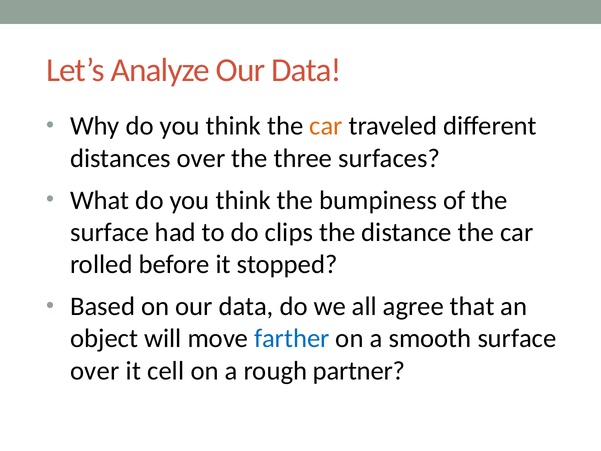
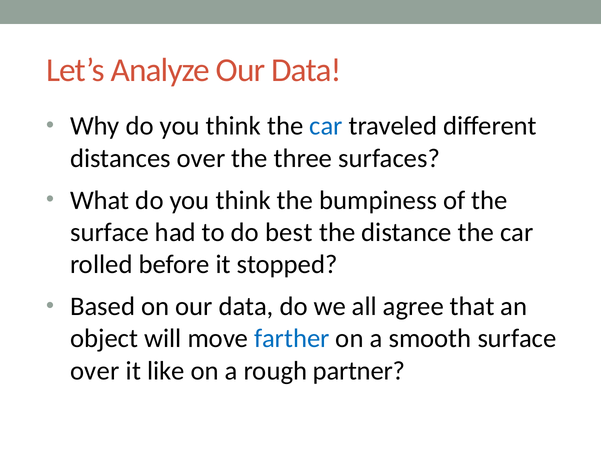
car colour: orange -> blue (326, 126)
clips: clips -> best (289, 232)
cell: cell -> like (166, 371)
